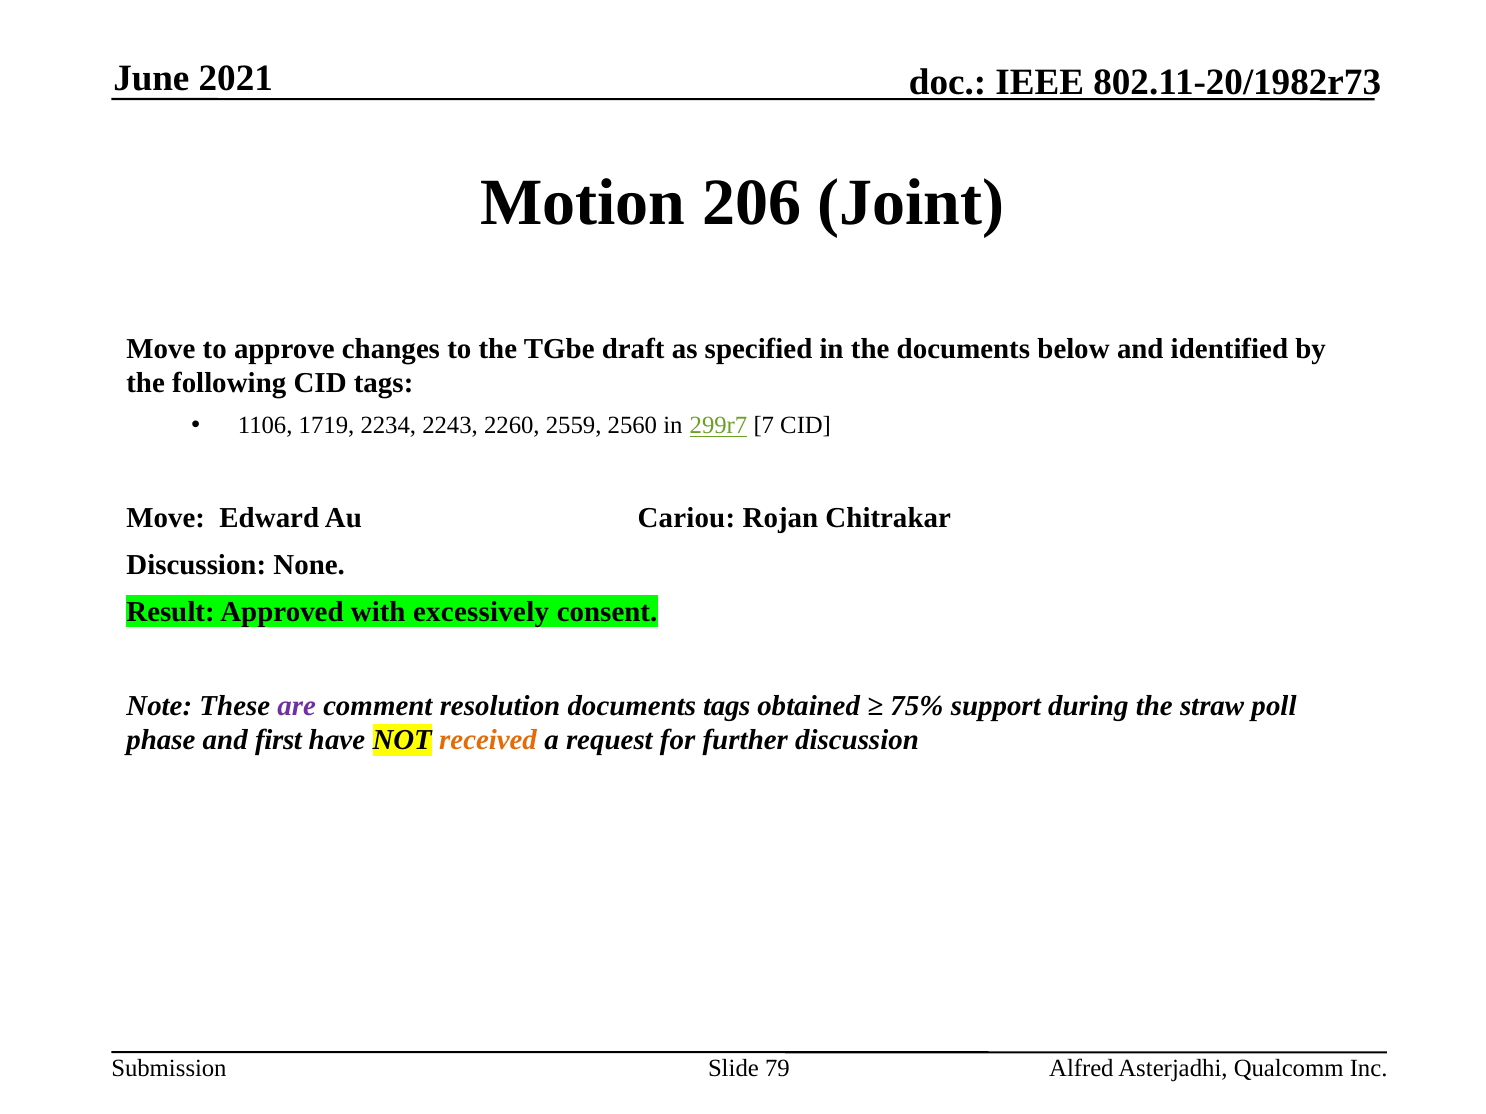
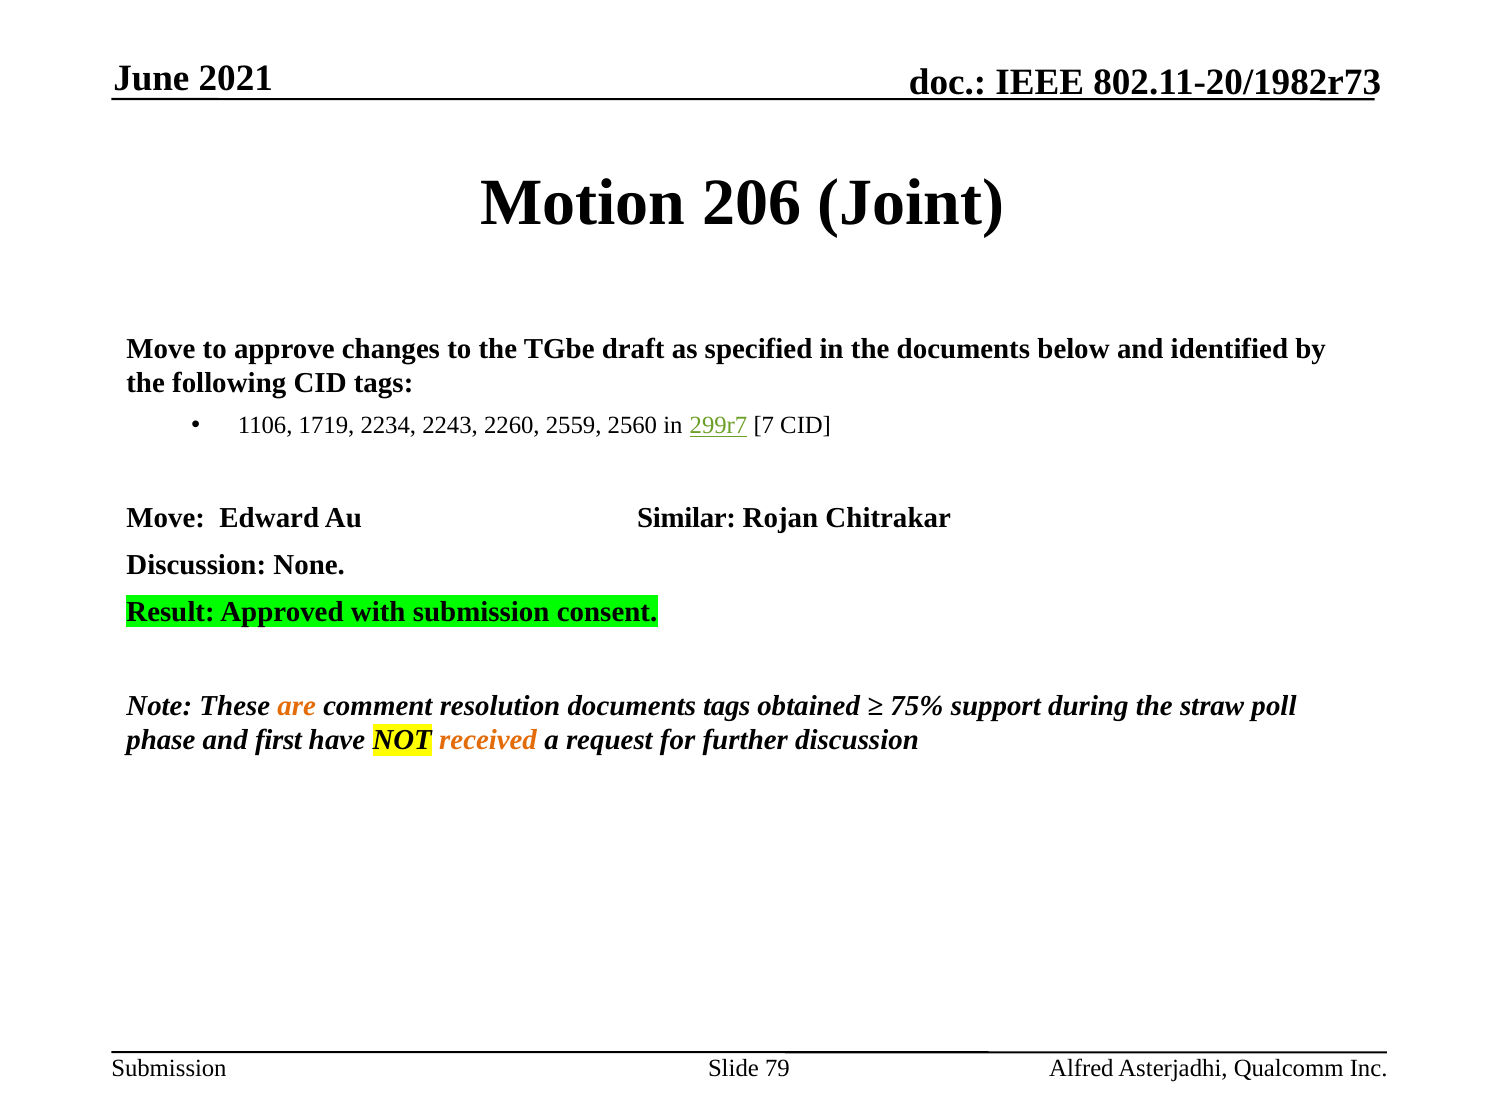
Cariou: Cariou -> Similar (687, 518)
with excessively: excessively -> submission (481, 612)
are colour: purple -> orange (297, 706)
